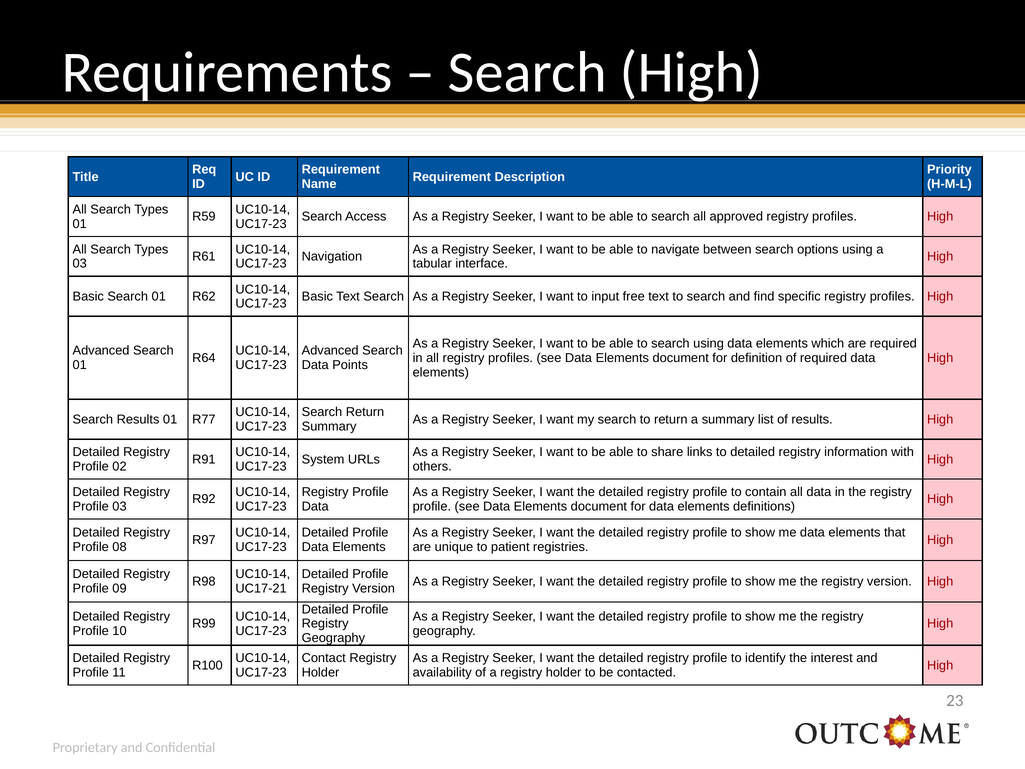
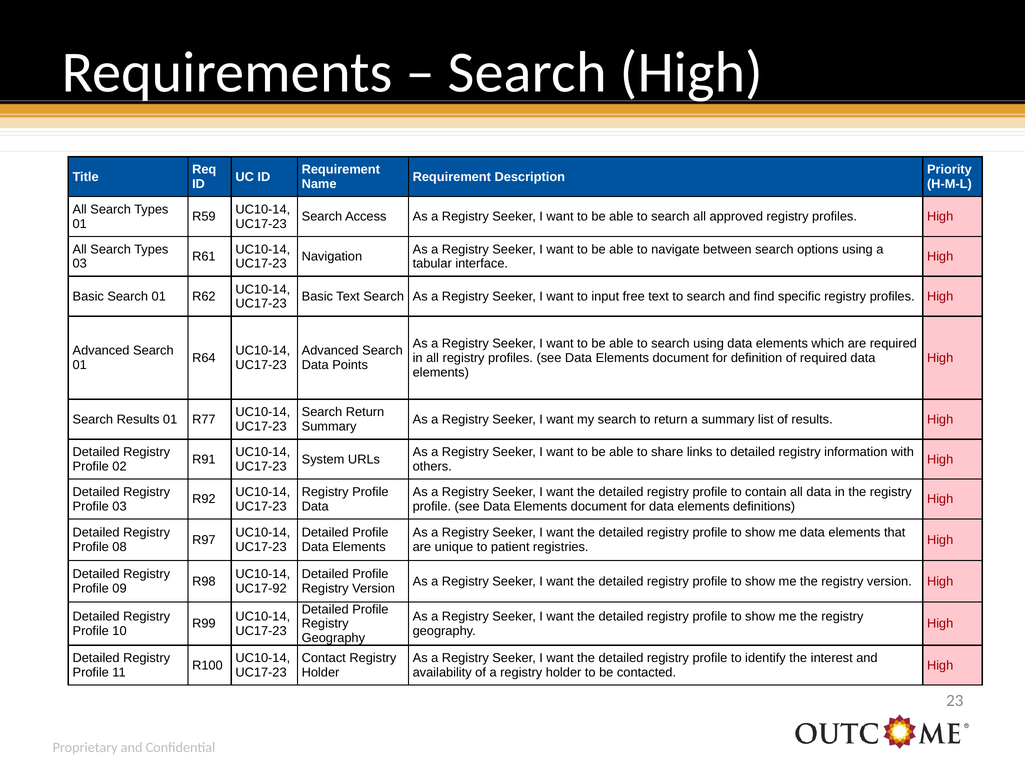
UC17-21: UC17-21 -> UC17-92 (261, 588)
